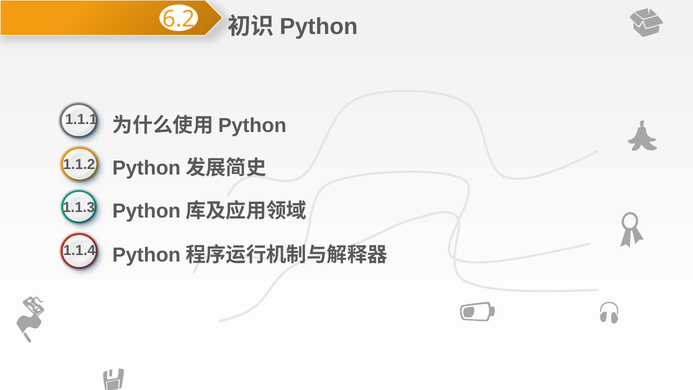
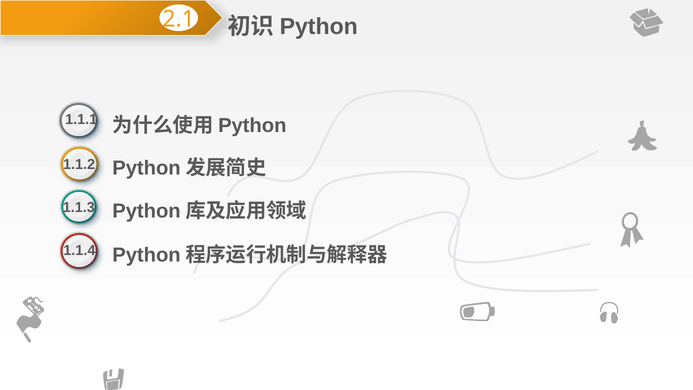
6.2: 6.2 -> 2.1 (179, 19)
